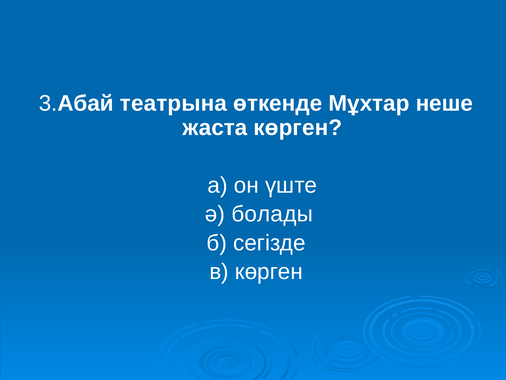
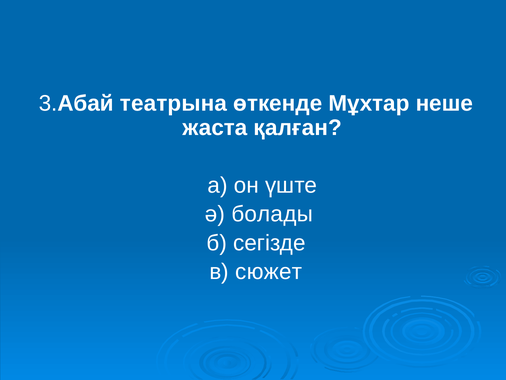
жаста көрген: көрген -> қалған (298, 127)
в көрген: көрген -> сюжет (269, 271)
